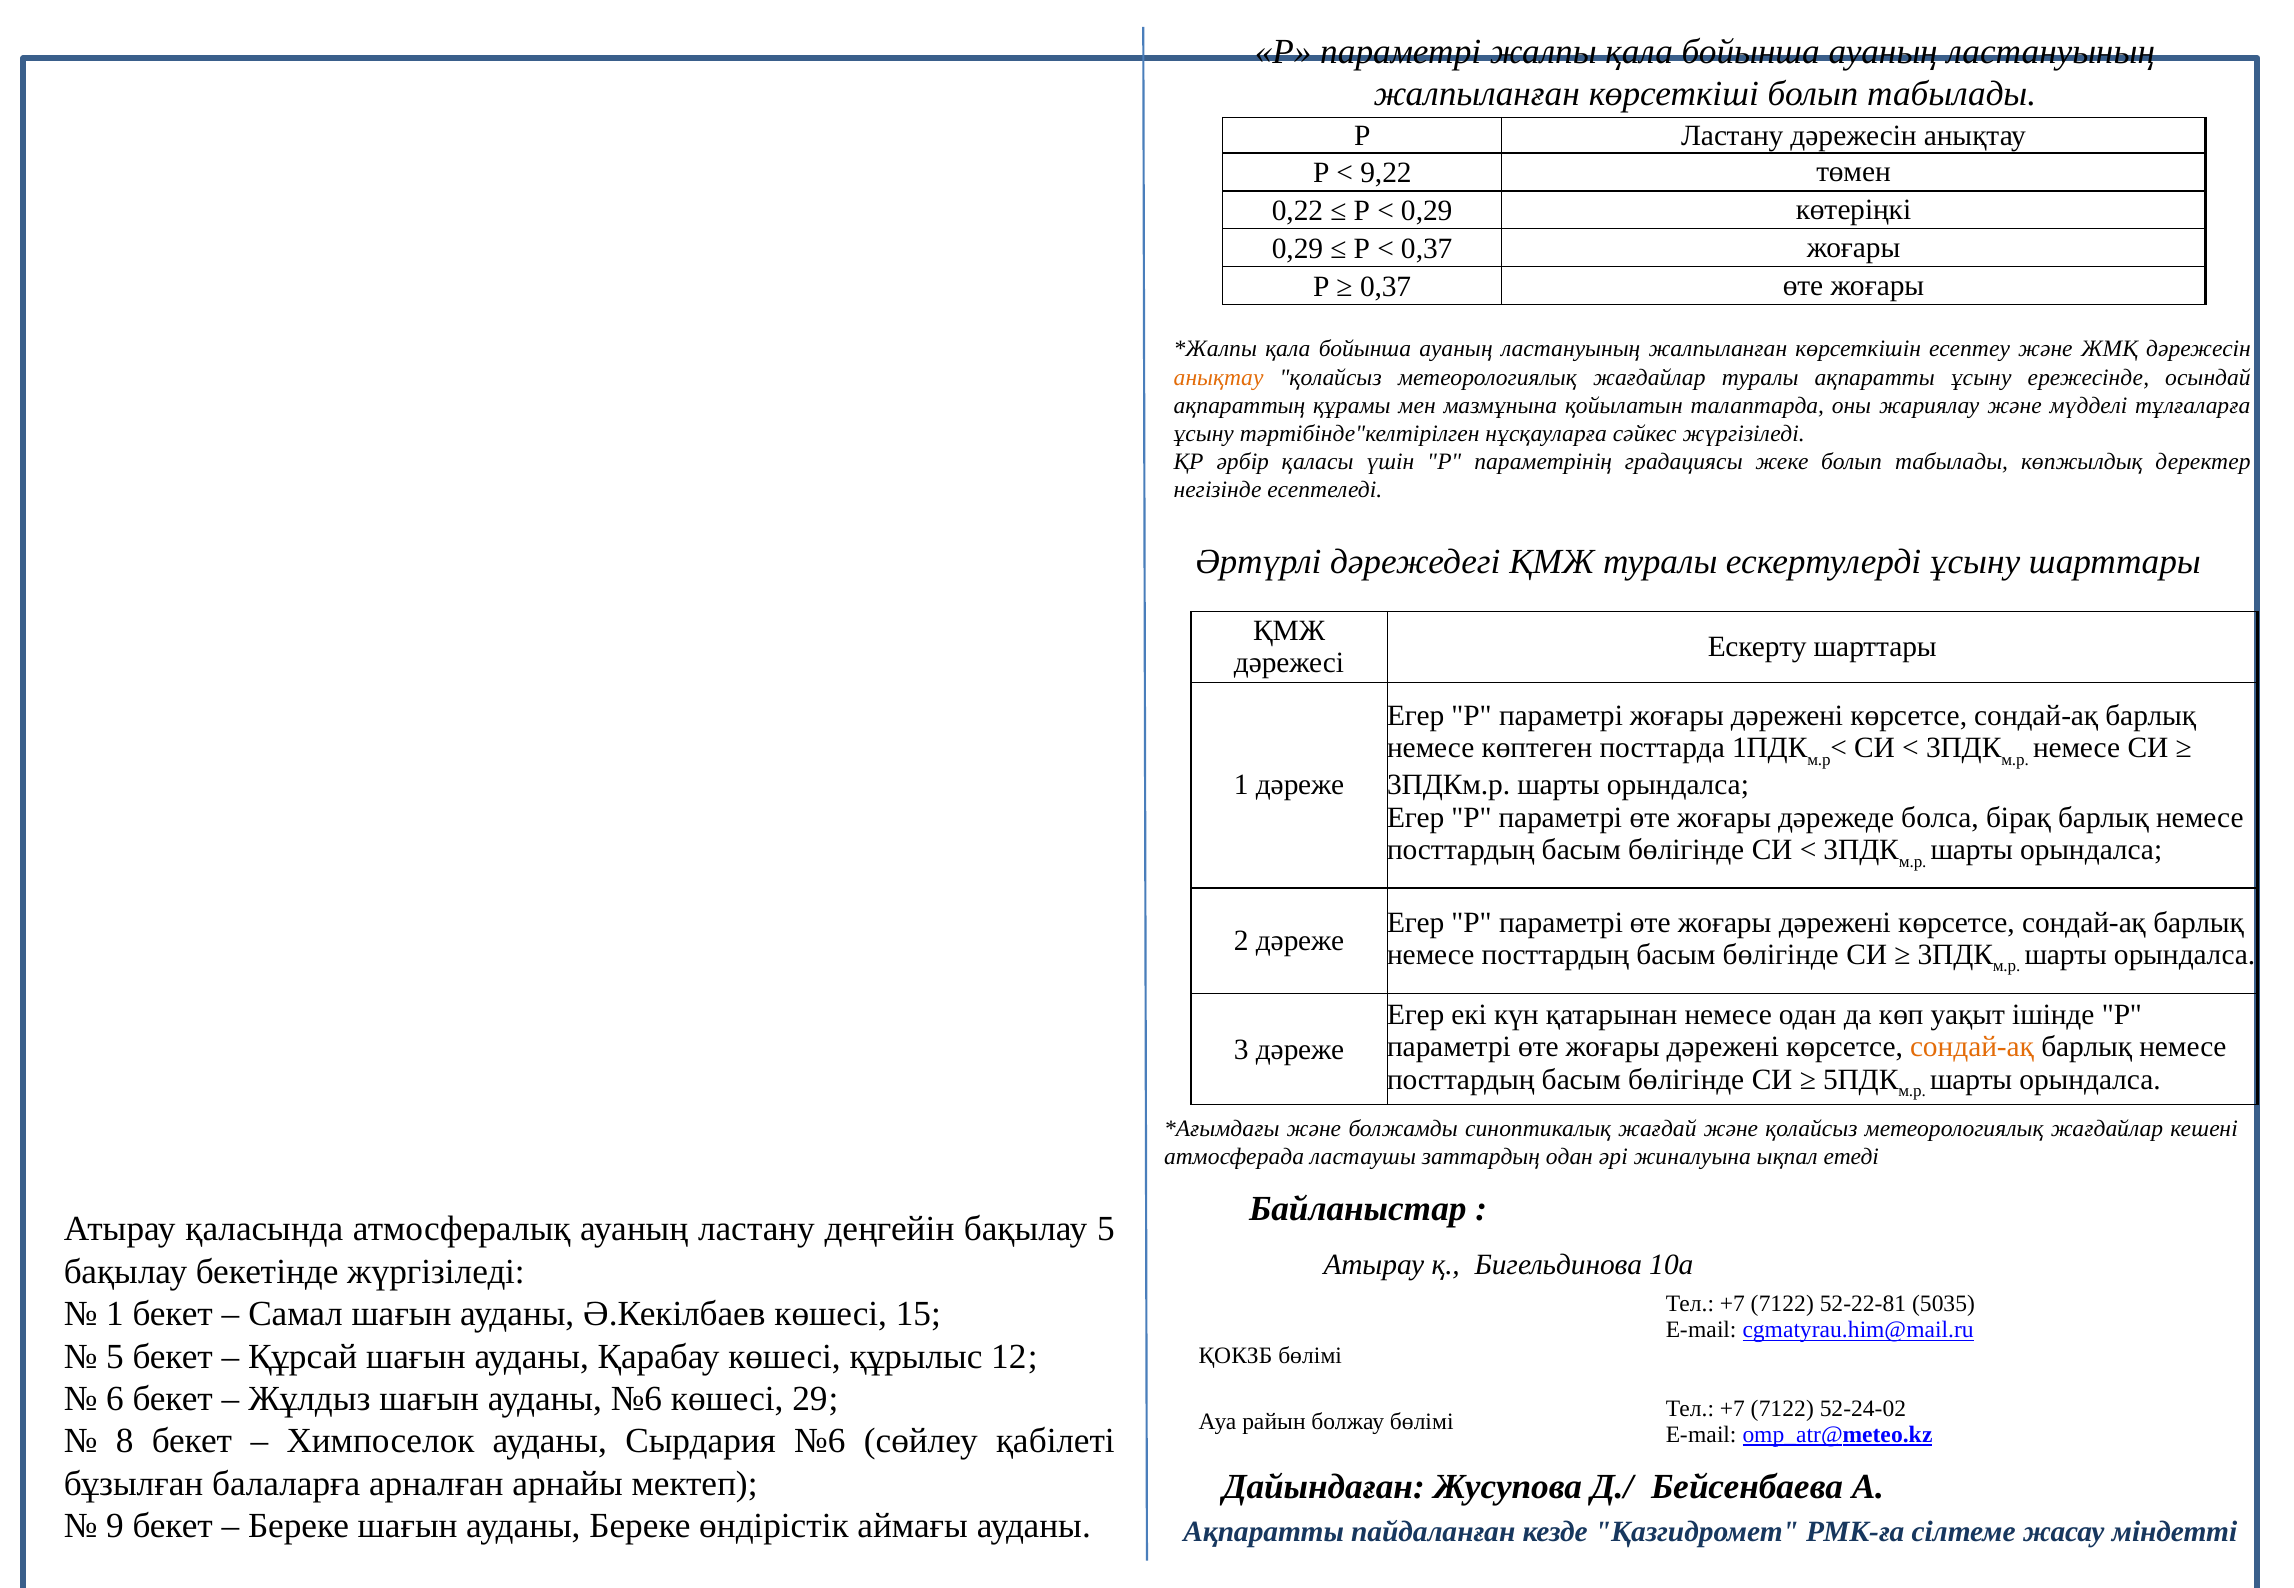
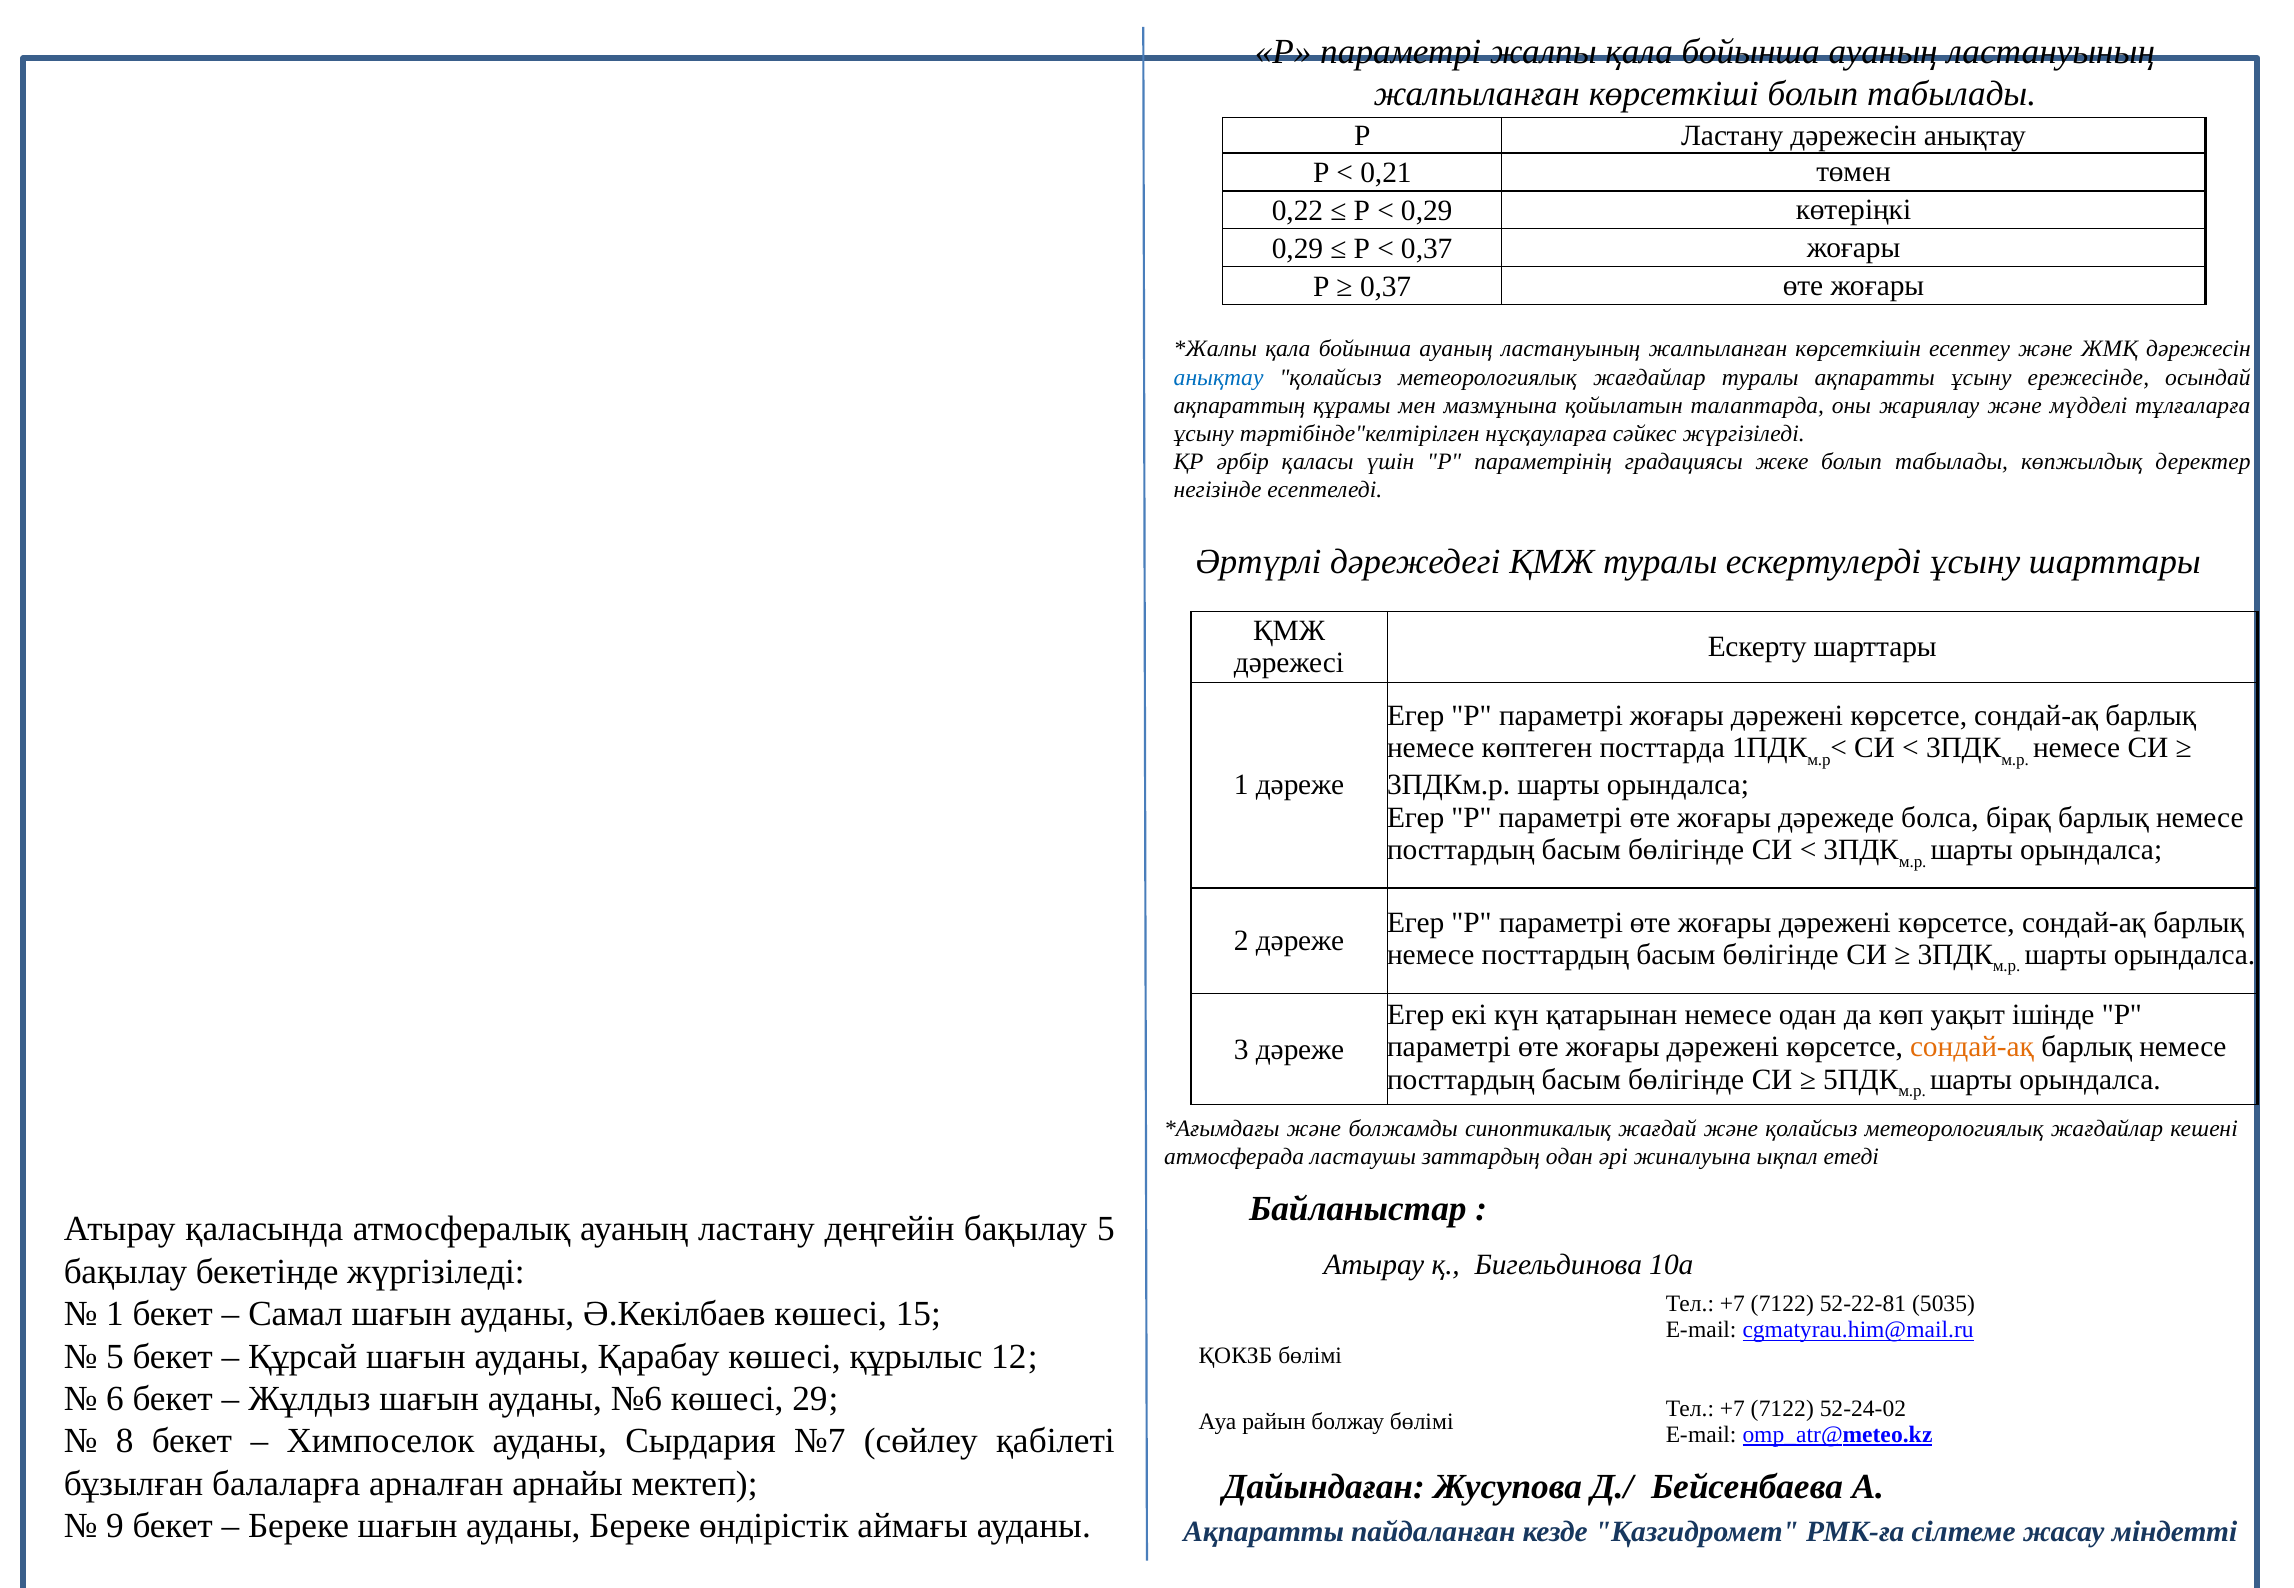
9,22: 9,22 -> 0,21 (1386, 173)
анықтау colour: orange -> blue (1219, 377)
Сырдария №6: №6 -> №7 (820, 1441)
